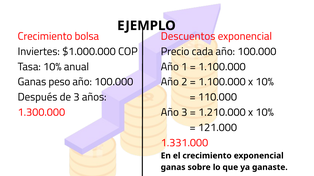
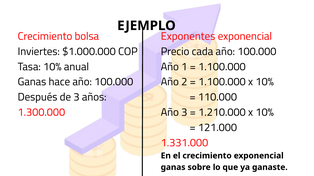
Descuentos: Descuentos -> Exponentes (188, 36)
peso: peso -> hace (59, 82)
